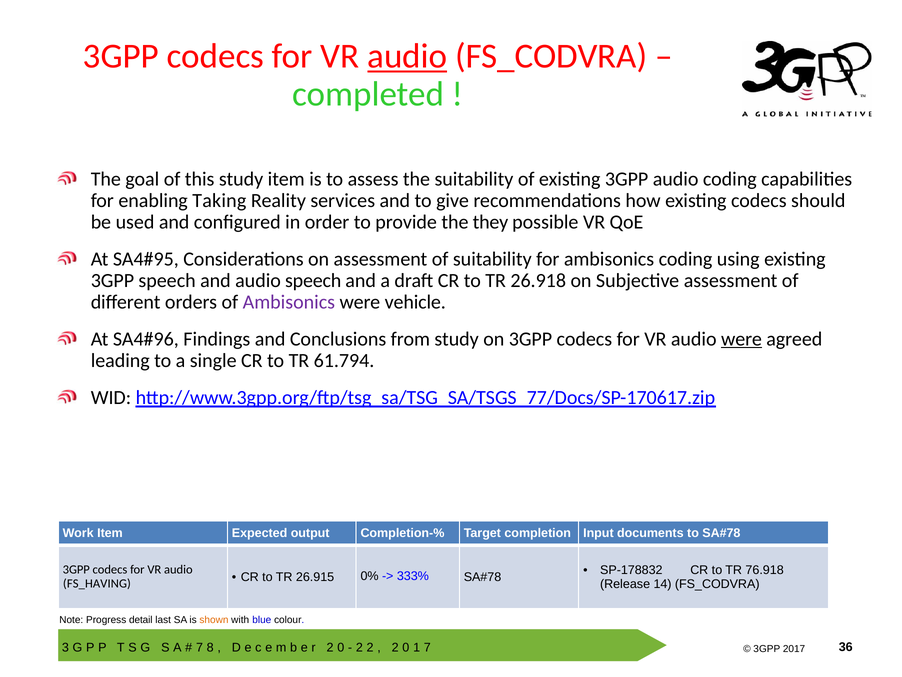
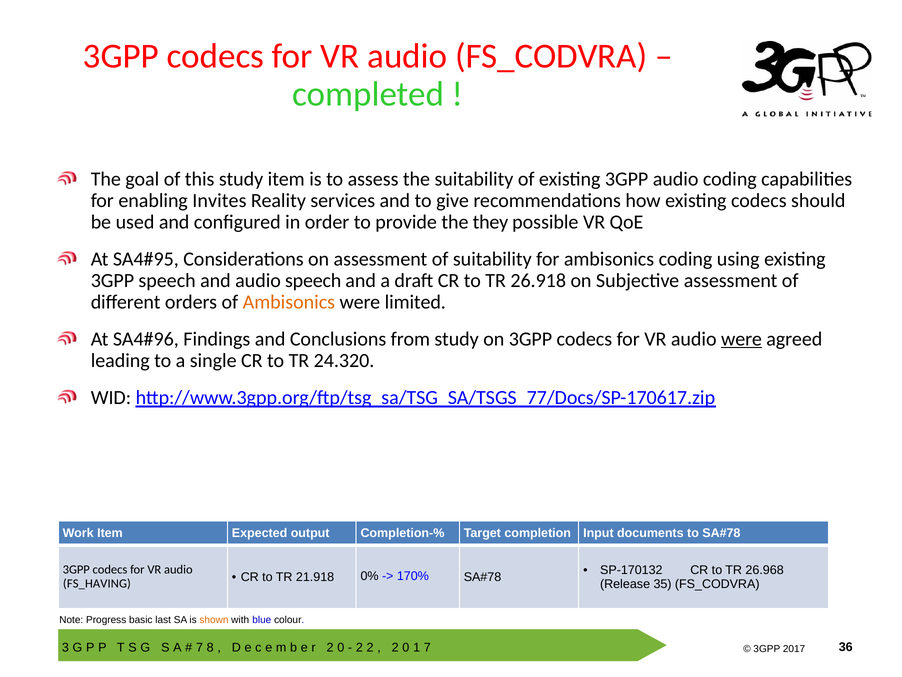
audio underline: present -> none (407, 56)
Taking: Taking -> Invites (219, 200)
Ambisonics colour: purple -> orange (289, 302)
vehicle: vehicle -> limited (415, 302)
61.794: 61.794 -> 24.320 (344, 360)
SP-178832: SP-178832 -> SP-170132 (631, 569)
76.918: 76.918 -> 26.968 (765, 569)
26.915: 26.915 -> 21.918 (315, 576)
333%: 333% -> 170% (413, 576)
14: 14 -> 35 (663, 583)
detail: detail -> basic (141, 620)
